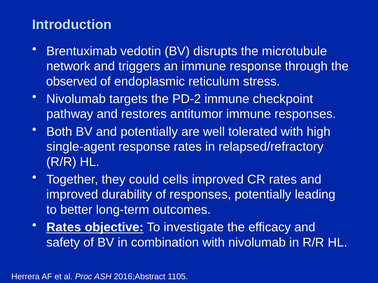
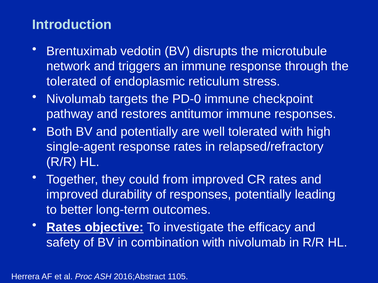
observed: observed -> tolerated (71, 82)
PD-2: PD-2 -> PD-0 (187, 99)
cells: cells -> from (175, 180)
